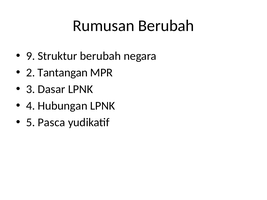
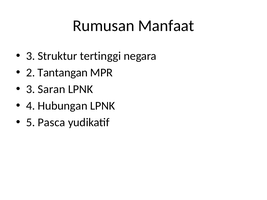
Rumusan Berubah: Berubah -> Manfaat (166, 26)
9: 9 -> 3 (31, 56)
Struktur berubah: berubah -> tertinggi (100, 56)
Dasar: Dasar -> Saran (51, 89)
